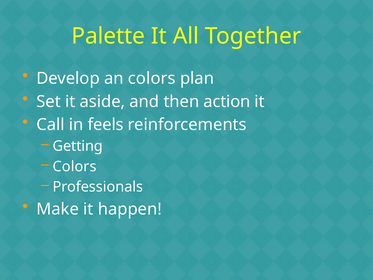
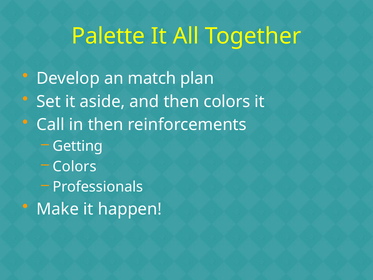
an colors: colors -> match (152, 78)
then action: action -> colors (227, 101)
in feels: feels -> then (106, 125)
